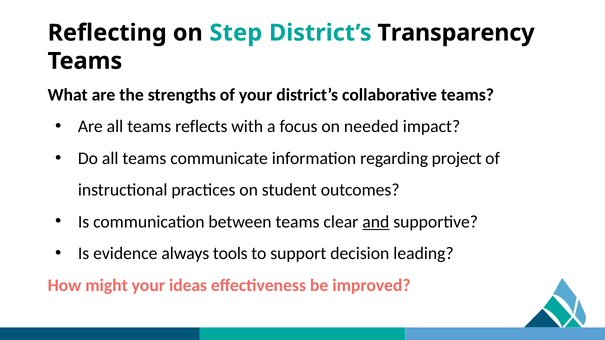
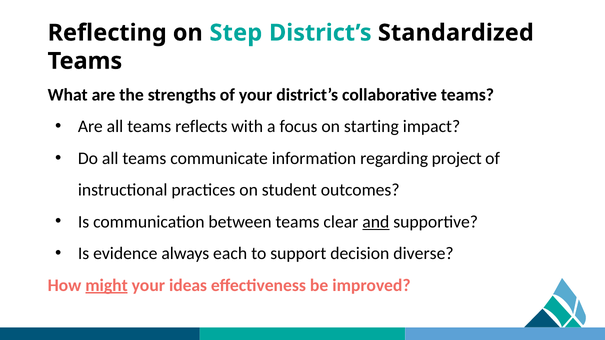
Transparency: Transparency -> Standardized (456, 33)
needed: needed -> starting (371, 127)
tools: tools -> each (230, 254)
leading: leading -> diverse (423, 254)
might underline: none -> present (107, 285)
